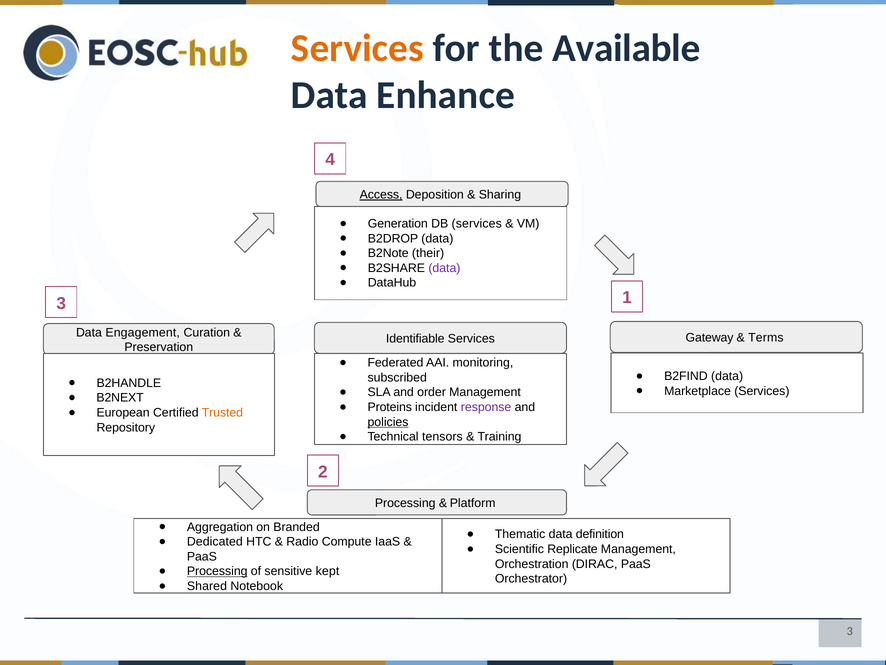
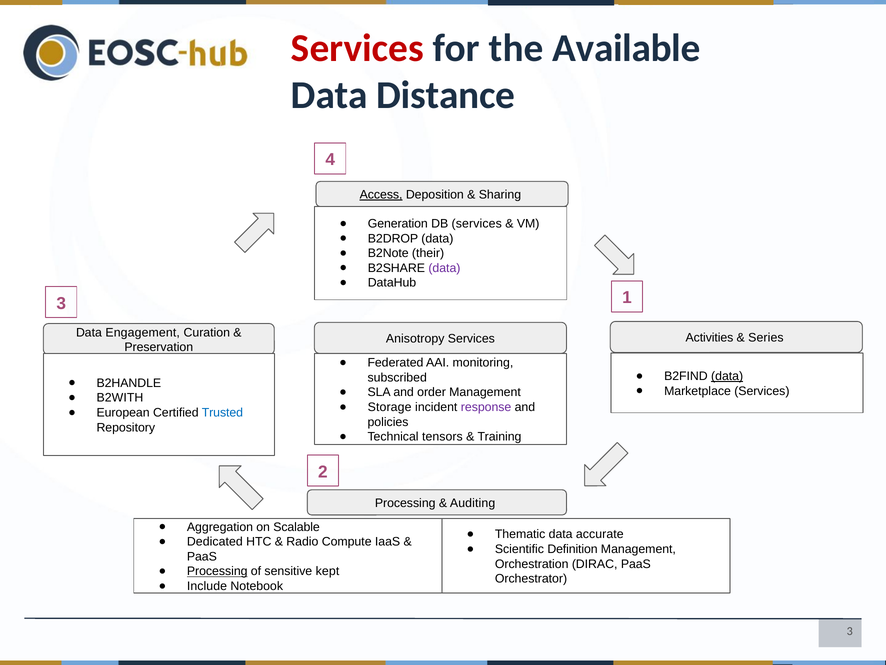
Services colour: orange -> red (357, 48)
Enhance: Enhance -> Distance (446, 95)
Gateway: Gateway -> Activities (709, 338)
Terms: Terms -> Series (766, 338)
Identifiable: Identifiable -> Anisotropy (415, 338)
data underline: none -> present (727, 376)
B2NEXT: B2NEXT -> B2WITH (120, 398)
Proteins: Proteins -> Storage (390, 407)
Trusted colour: orange -> blue (222, 412)
policies underline: present -> none (388, 422)
Platform: Platform -> Auditing (473, 503)
Branded: Branded -> Scalable (297, 527)
definition: definition -> accurate (600, 534)
Replicate: Replicate -> Definition (572, 549)
Shared: Shared -> Include (207, 586)
